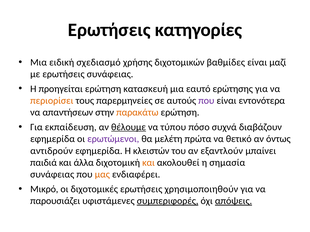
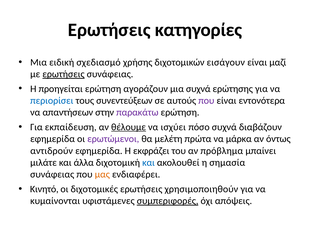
βαθμίδες: βαθμίδες -> εισάγουν (226, 62)
ερωτήσεις underline: none -> present (63, 74)
κατασκευή: κατασκευή -> αγοράζουν (146, 89)
μια εαυτό: εαυτό -> συχνά (198, 89)
περιορίσει colour: orange -> blue (52, 101)
παρερμηνείες: παρερμηνείες -> συνεντεύξεων (124, 101)
παρακάτω colour: orange -> purple (137, 113)
τύπου: τύπου -> ισχύει (173, 127)
θετικό: θετικό -> μάρκα (239, 139)
κλειστών: κλειστών -> εκφράζει (151, 151)
εξαντλούν: εξαντλούν -> πρόβλημα (222, 151)
παιδιά: παιδιά -> μιλάτε (44, 163)
και colour: orange -> blue (149, 163)
Μικρό: Μικρό -> Κινητό (44, 189)
παρουσιάζει: παρουσιάζει -> κυμαίνονται (55, 201)
απόψεις underline: present -> none (234, 201)
